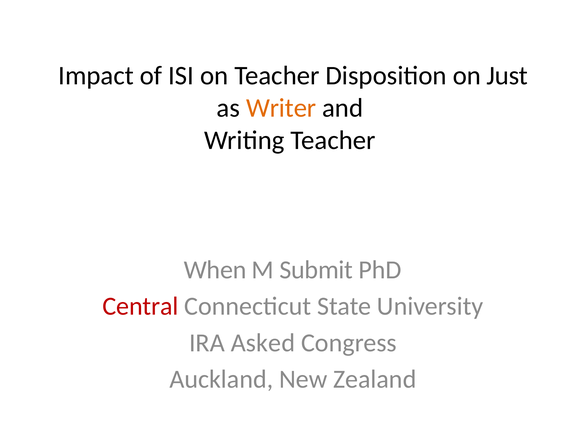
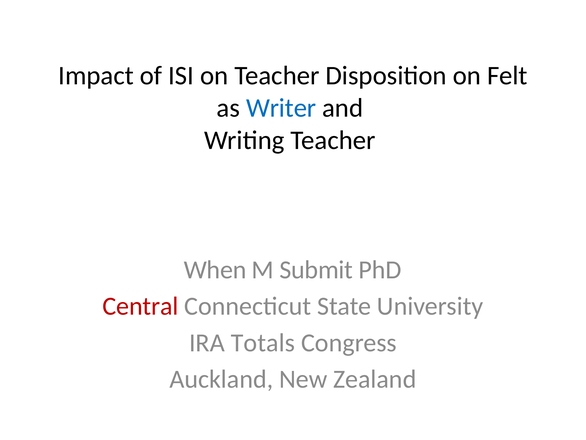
Just: Just -> Felt (507, 76)
Writer colour: orange -> blue (281, 108)
Asked: Asked -> Totals (263, 342)
